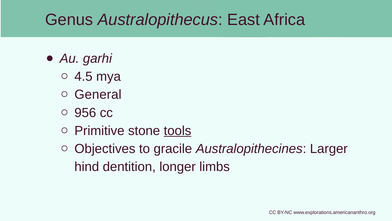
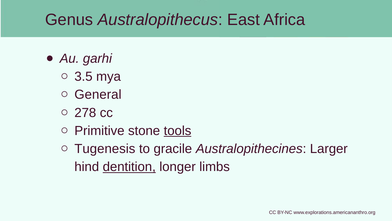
4.5: 4.5 -> 3.5 (83, 76)
956: 956 -> 278 (85, 112)
Objectives: Objectives -> Tugenesis (105, 148)
dentition underline: none -> present (129, 167)
